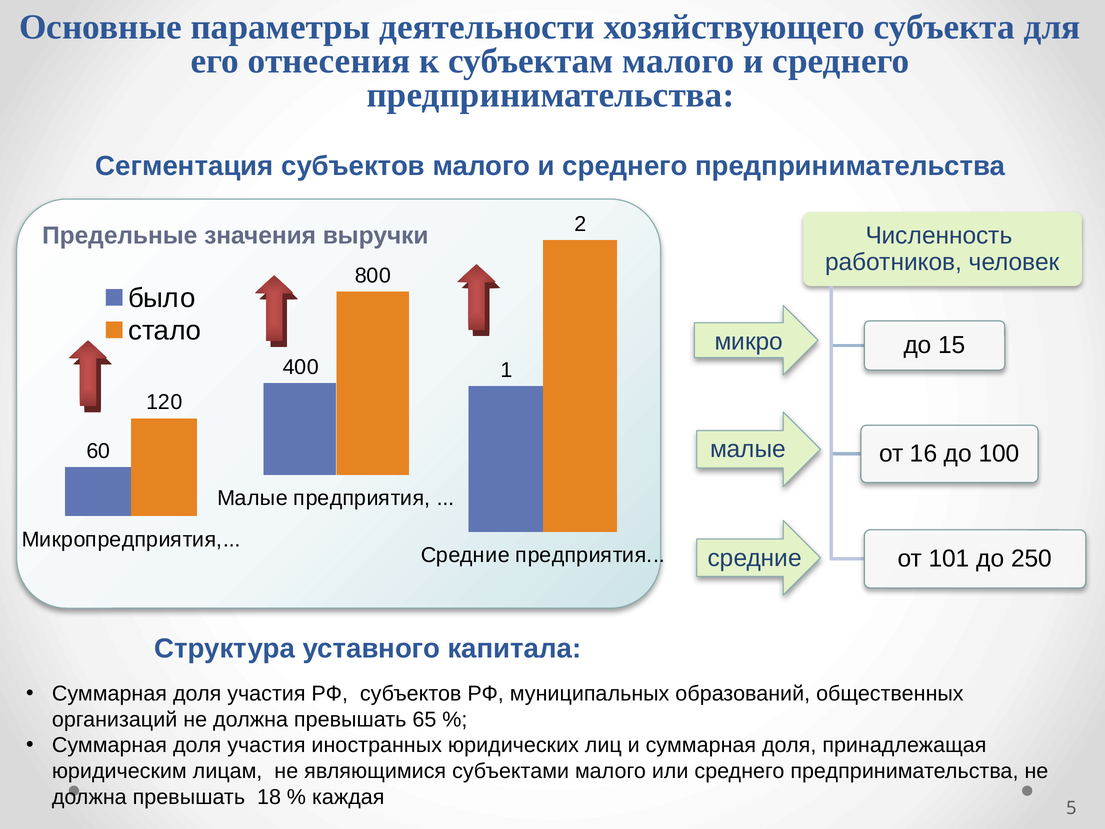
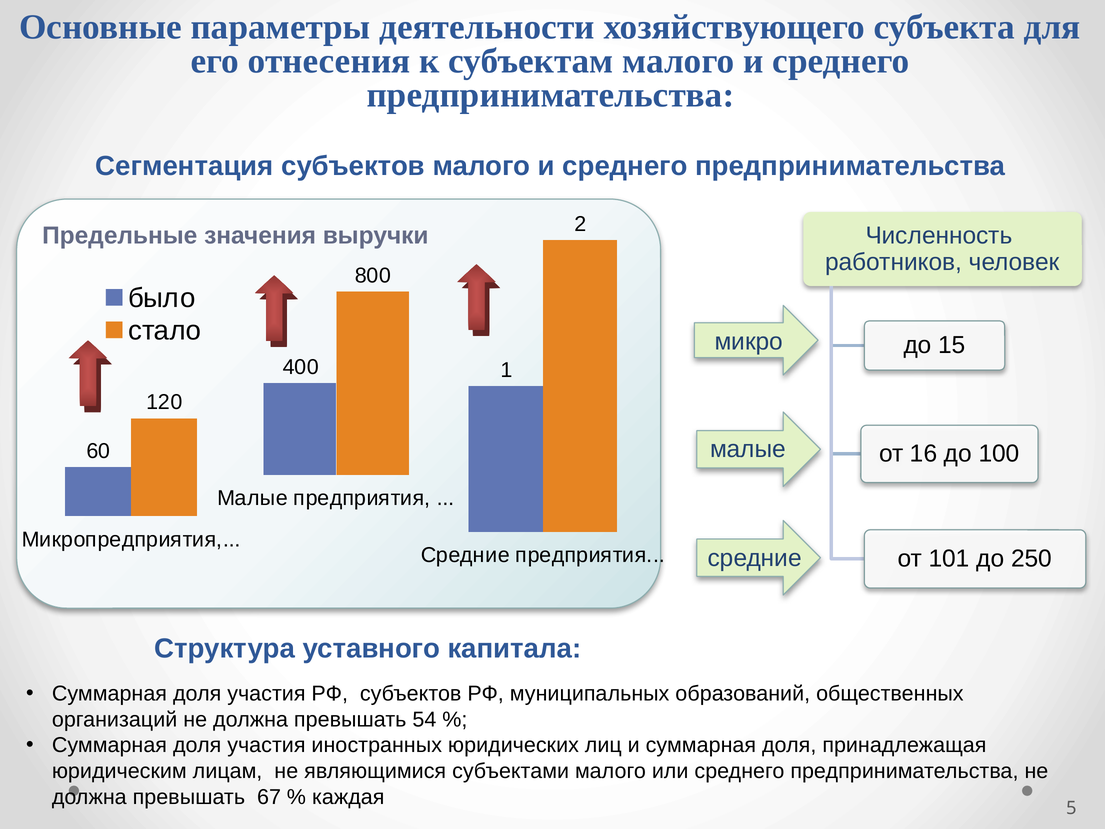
65: 65 -> 54 (424, 719)
18: 18 -> 67 (269, 797)
